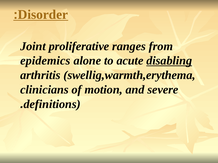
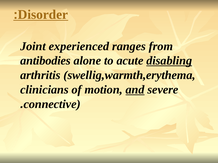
proliferative: proliferative -> experienced (79, 46)
epidemics: epidemics -> antibodies (45, 61)
and underline: none -> present (135, 90)
definitions: definitions -> connective (52, 104)
